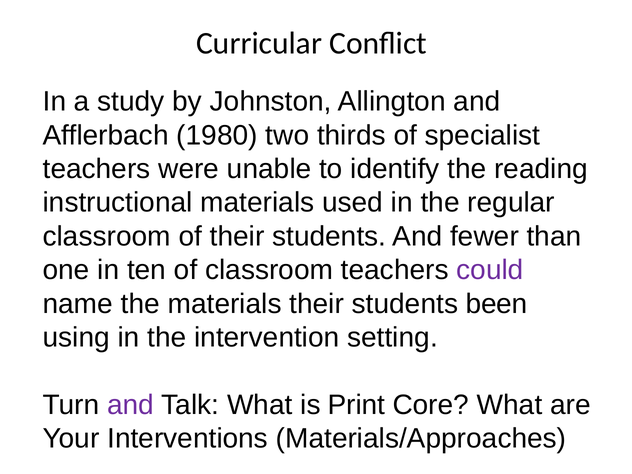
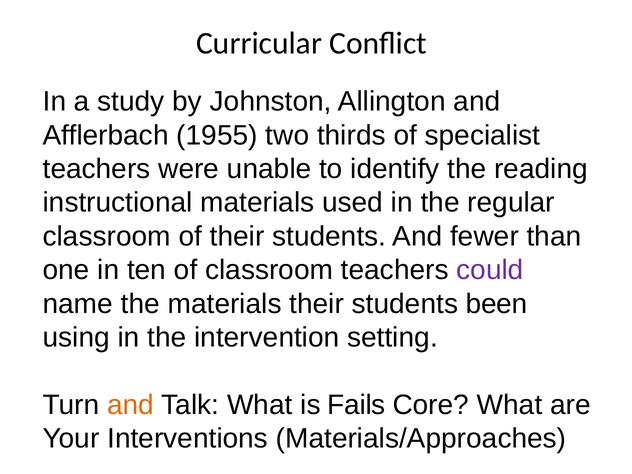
1980: 1980 -> 1955 (217, 135)
and colour: purple -> orange (131, 405)
Print: Print -> Fails (356, 405)
